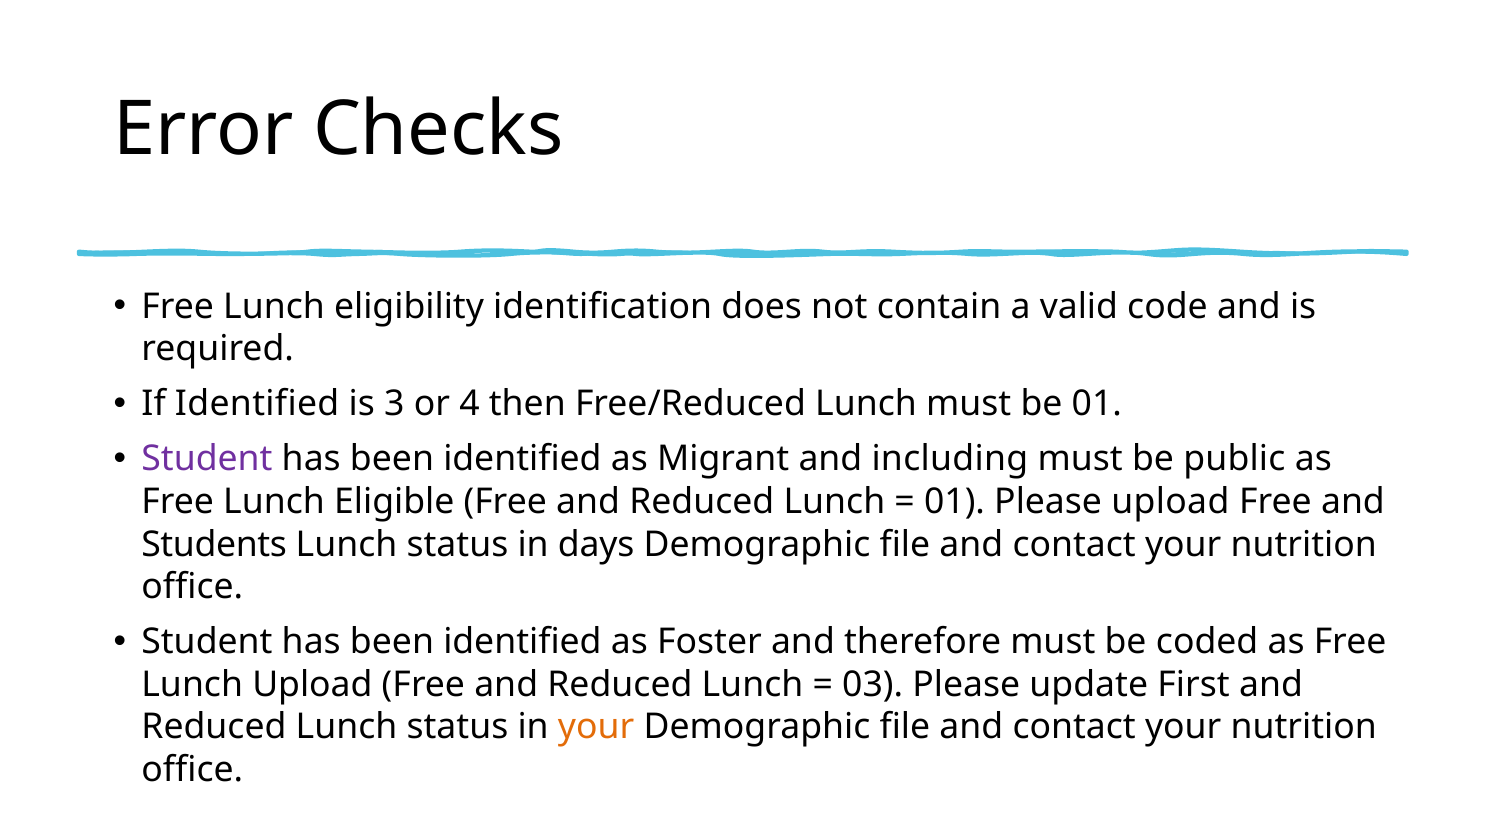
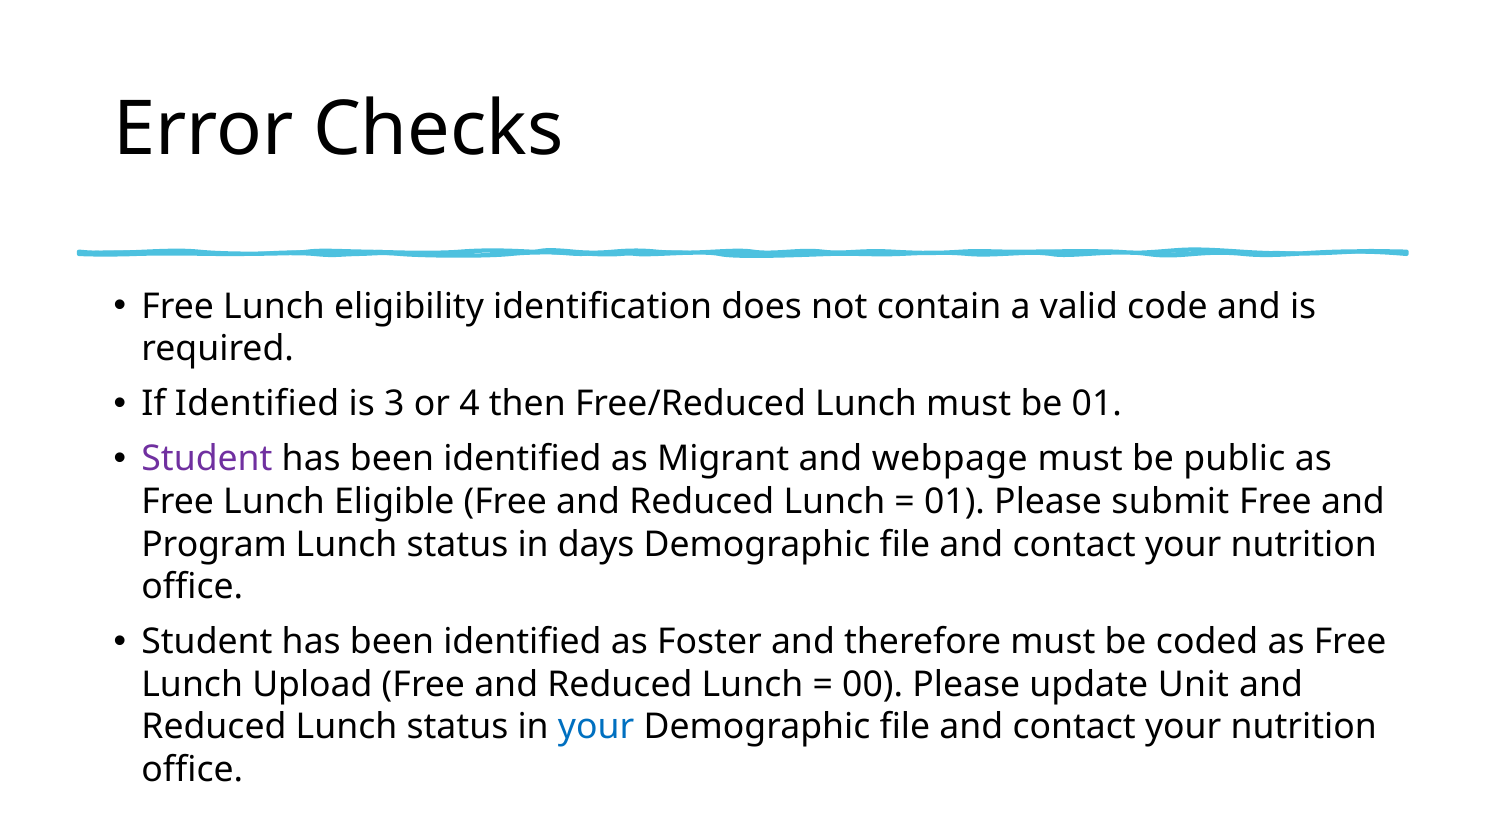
including: including -> webpage (950, 459)
Please upload: upload -> submit (1170, 502)
Students: Students -> Program (214, 545)
03: 03 -> 00 (873, 685)
First: First -> Unit (1193, 685)
your colour: orange -> blue (596, 727)
